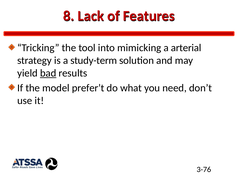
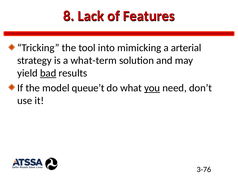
study-term: study-term -> what-term (94, 61)
prefer’t: prefer’t -> queue’t (88, 88)
you underline: none -> present (152, 88)
